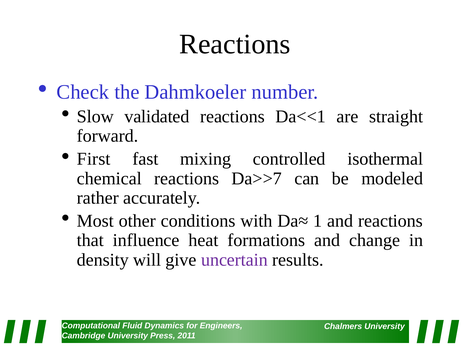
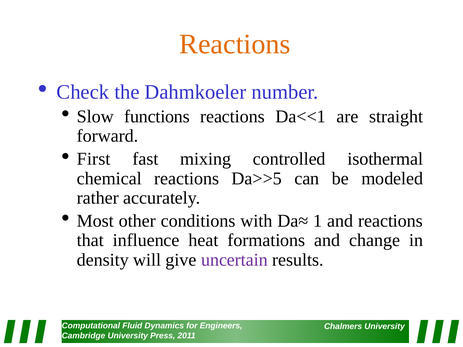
Reactions colour: black -> orange (235, 44)
validated: validated -> functions (157, 117)
Da>>7: Da>>7 -> Da>>5 (257, 179)
